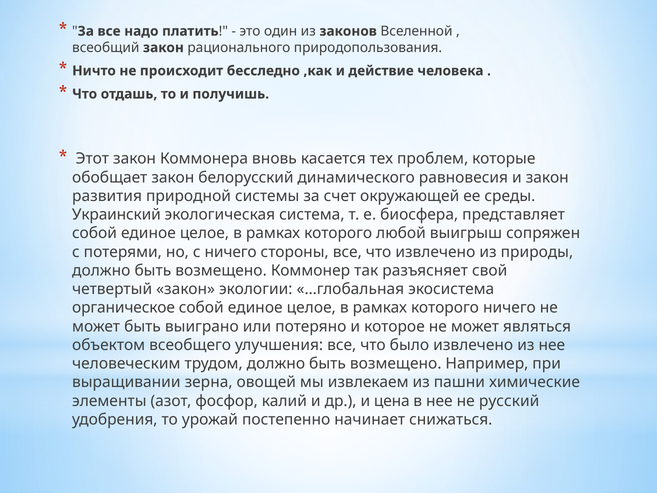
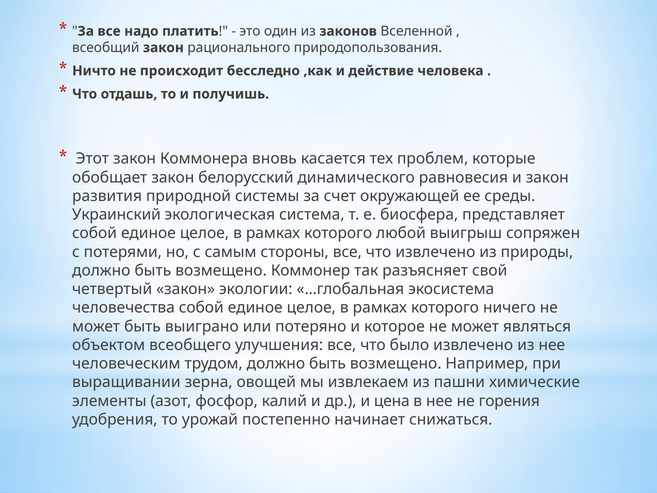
с ничего: ничего -> самым (231, 252)
органическое: органическое -> человечества (123, 308)
русский: русский -> горения (509, 401)
